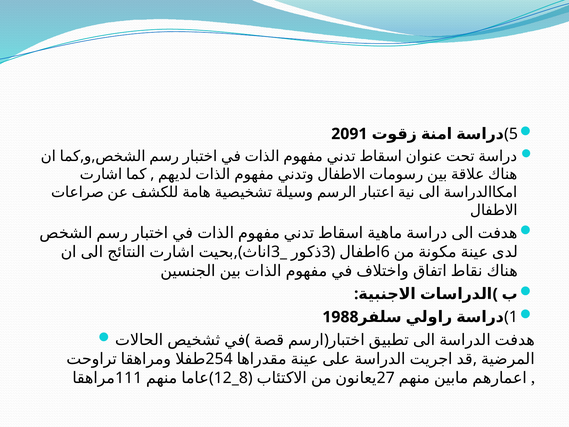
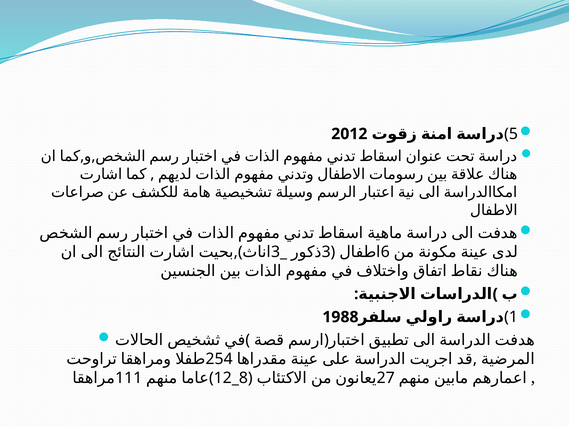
2091: 2091 -> 2012 (349, 134)
